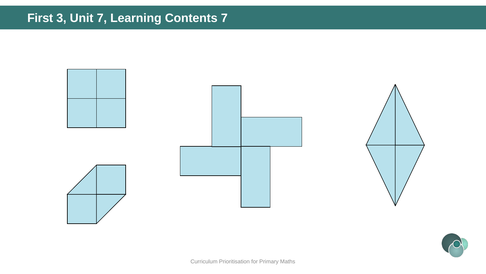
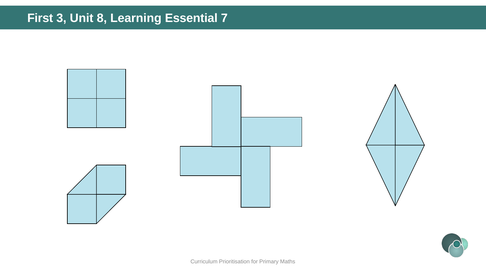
Unit 7: 7 -> 8 (102, 18)
Contents: Contents -> Essential (191, 18)
